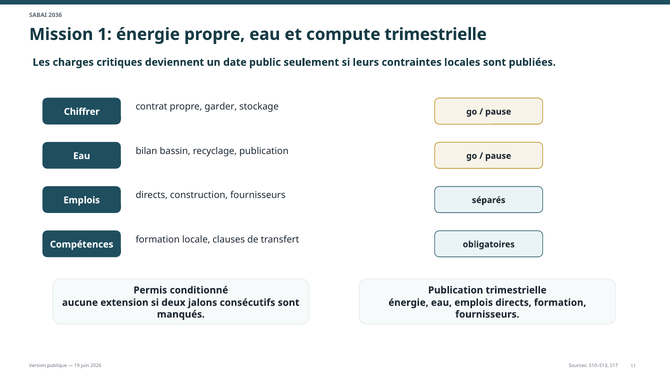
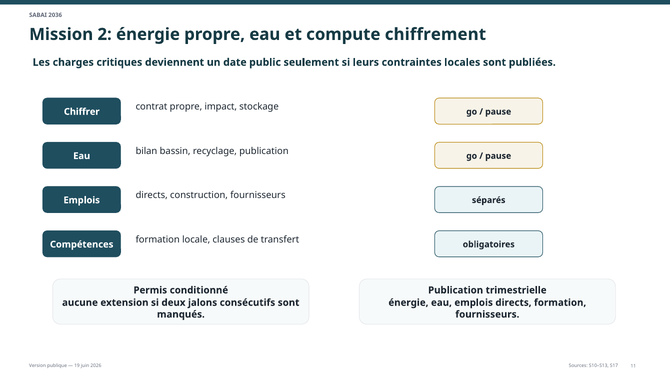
1: 1 -> 2 (105, 34)
compute trimestrielle: trimestrielle -> chiffrement (435, 34)
garder: garder -> impact (221, 107)
